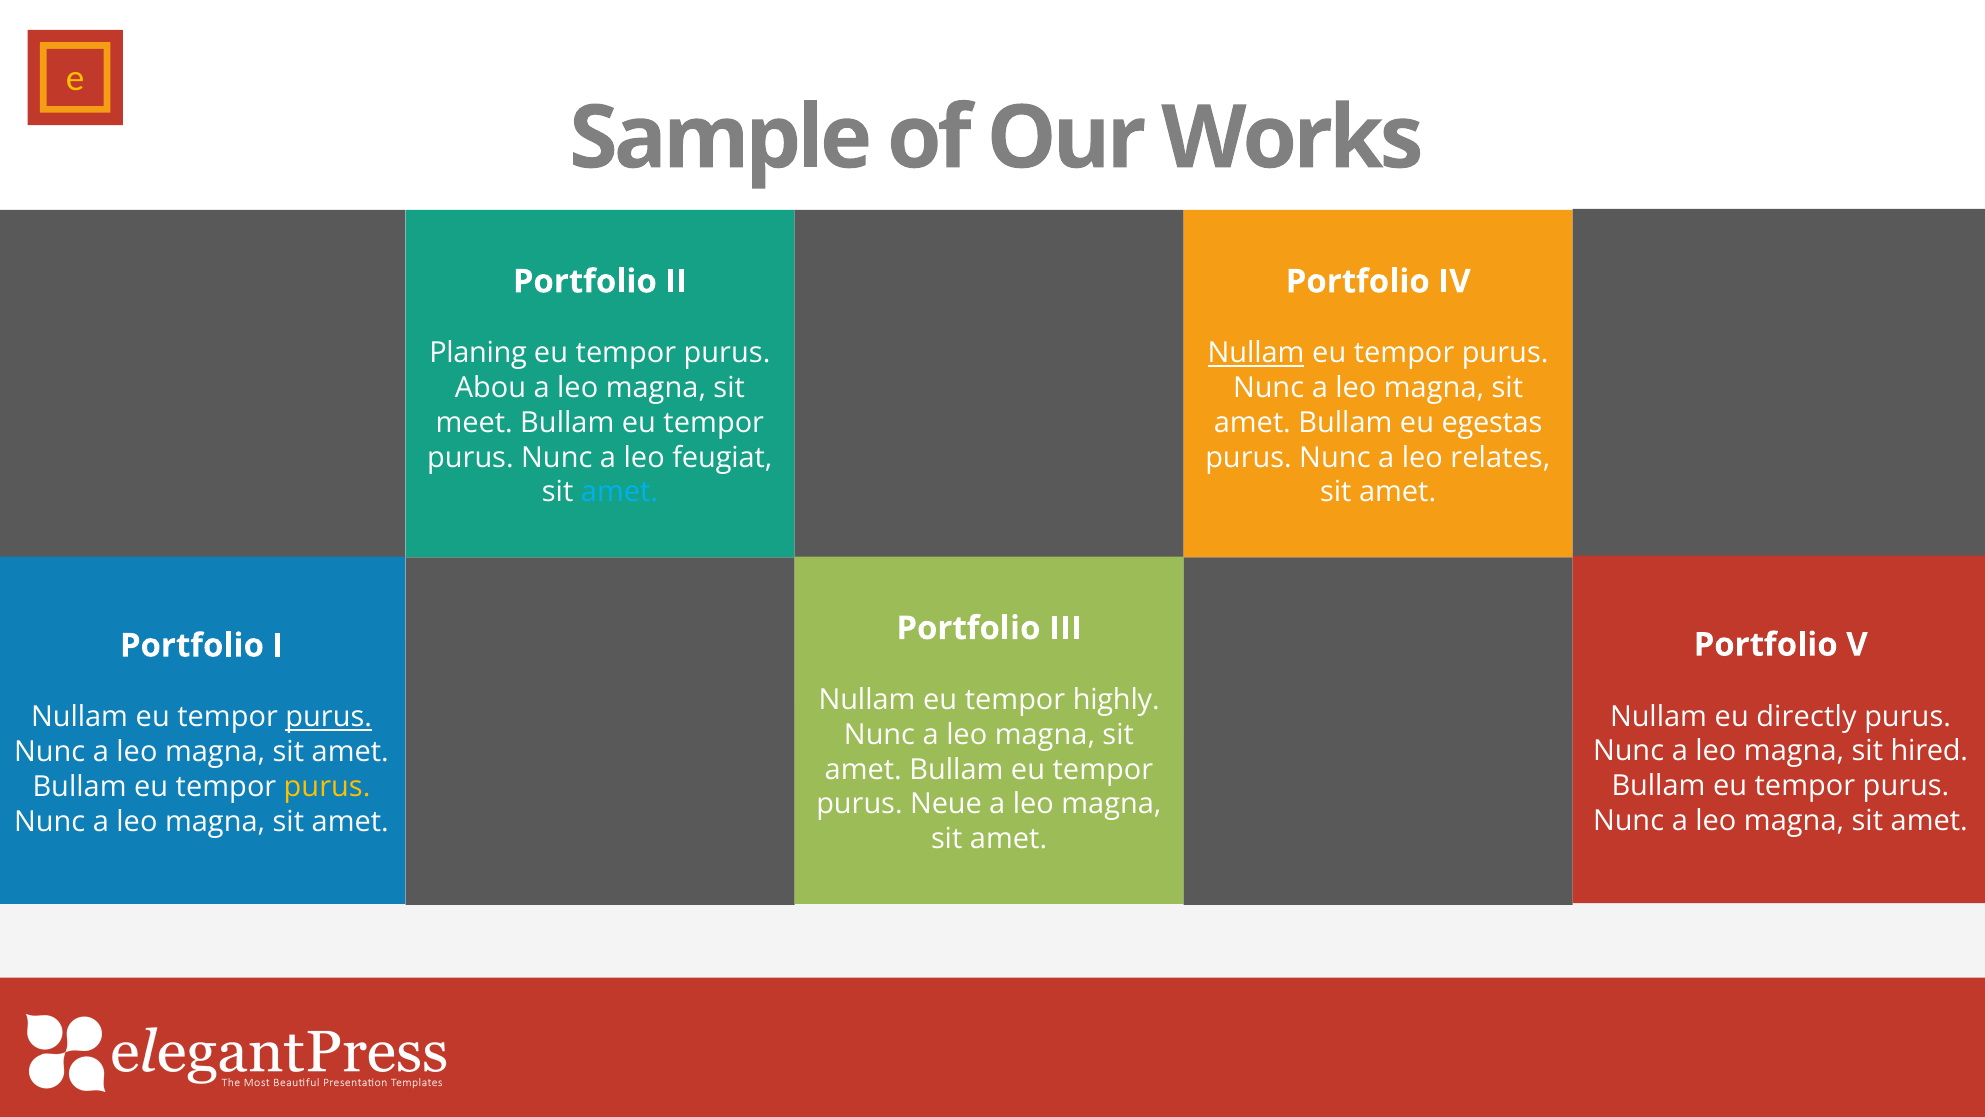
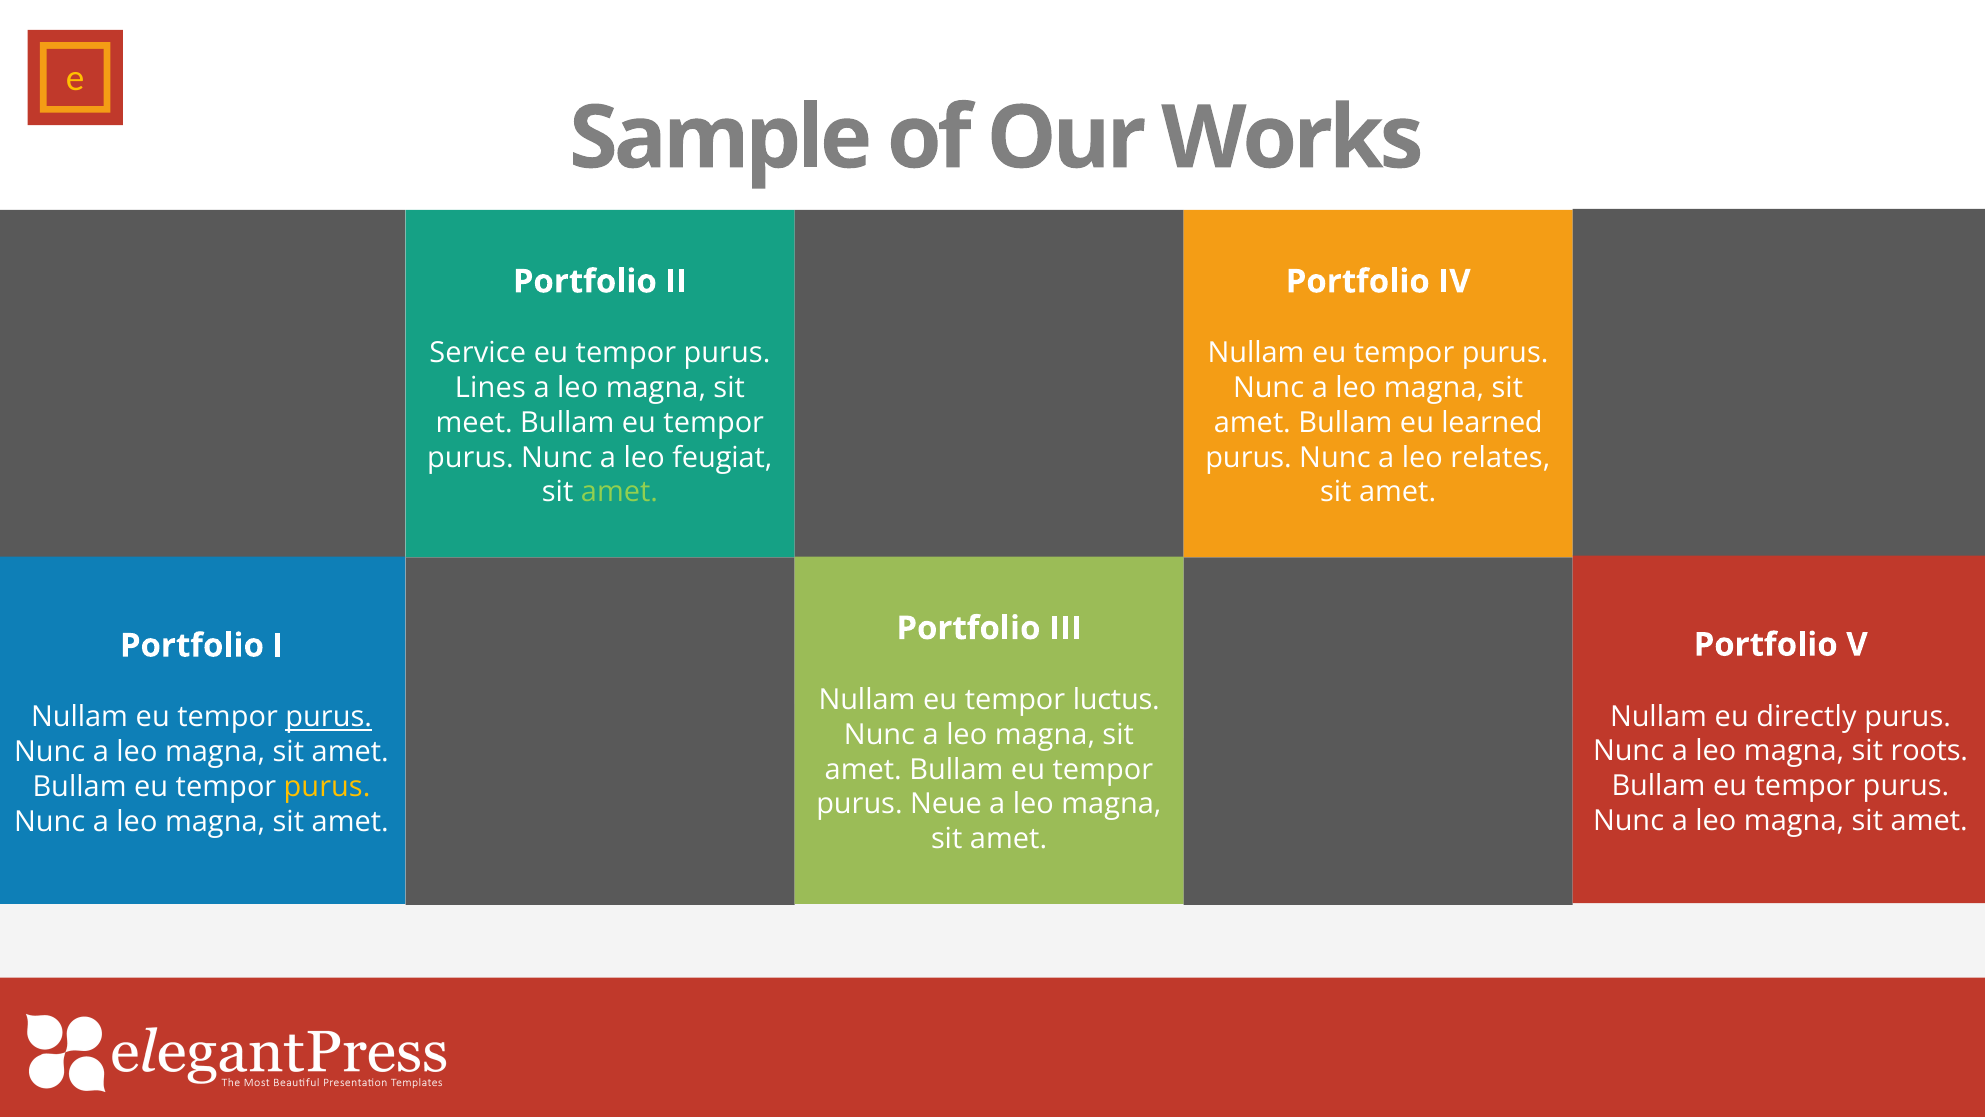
Planing: Planing -> Service (478, 353)
Nullam underline: present -> none (1256, 353)
Abou: Abou -> Lines (490, 388)
egestas: egestas -> learned (1492, 423)
amet colour: light blue -> light green (619, 492)
highly: highly -> luctus (1116, 700)
hired: hired -> roots (1929, 751)
